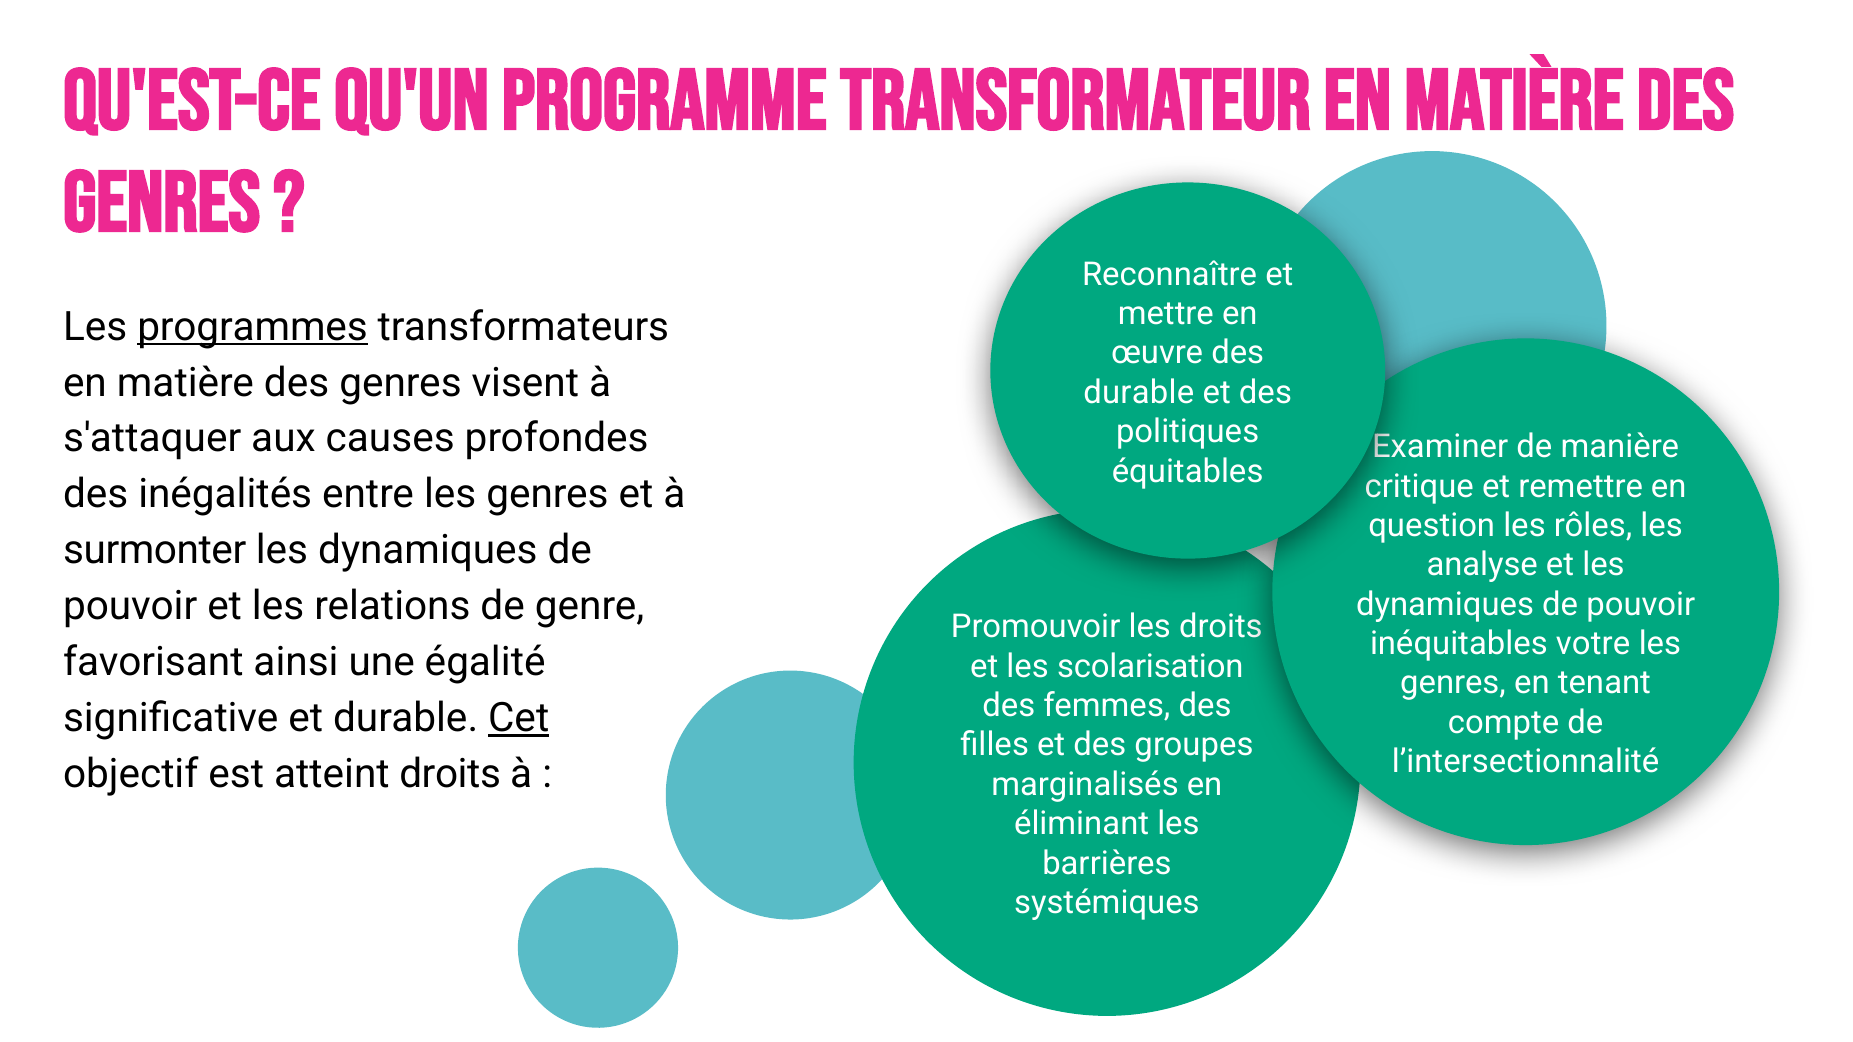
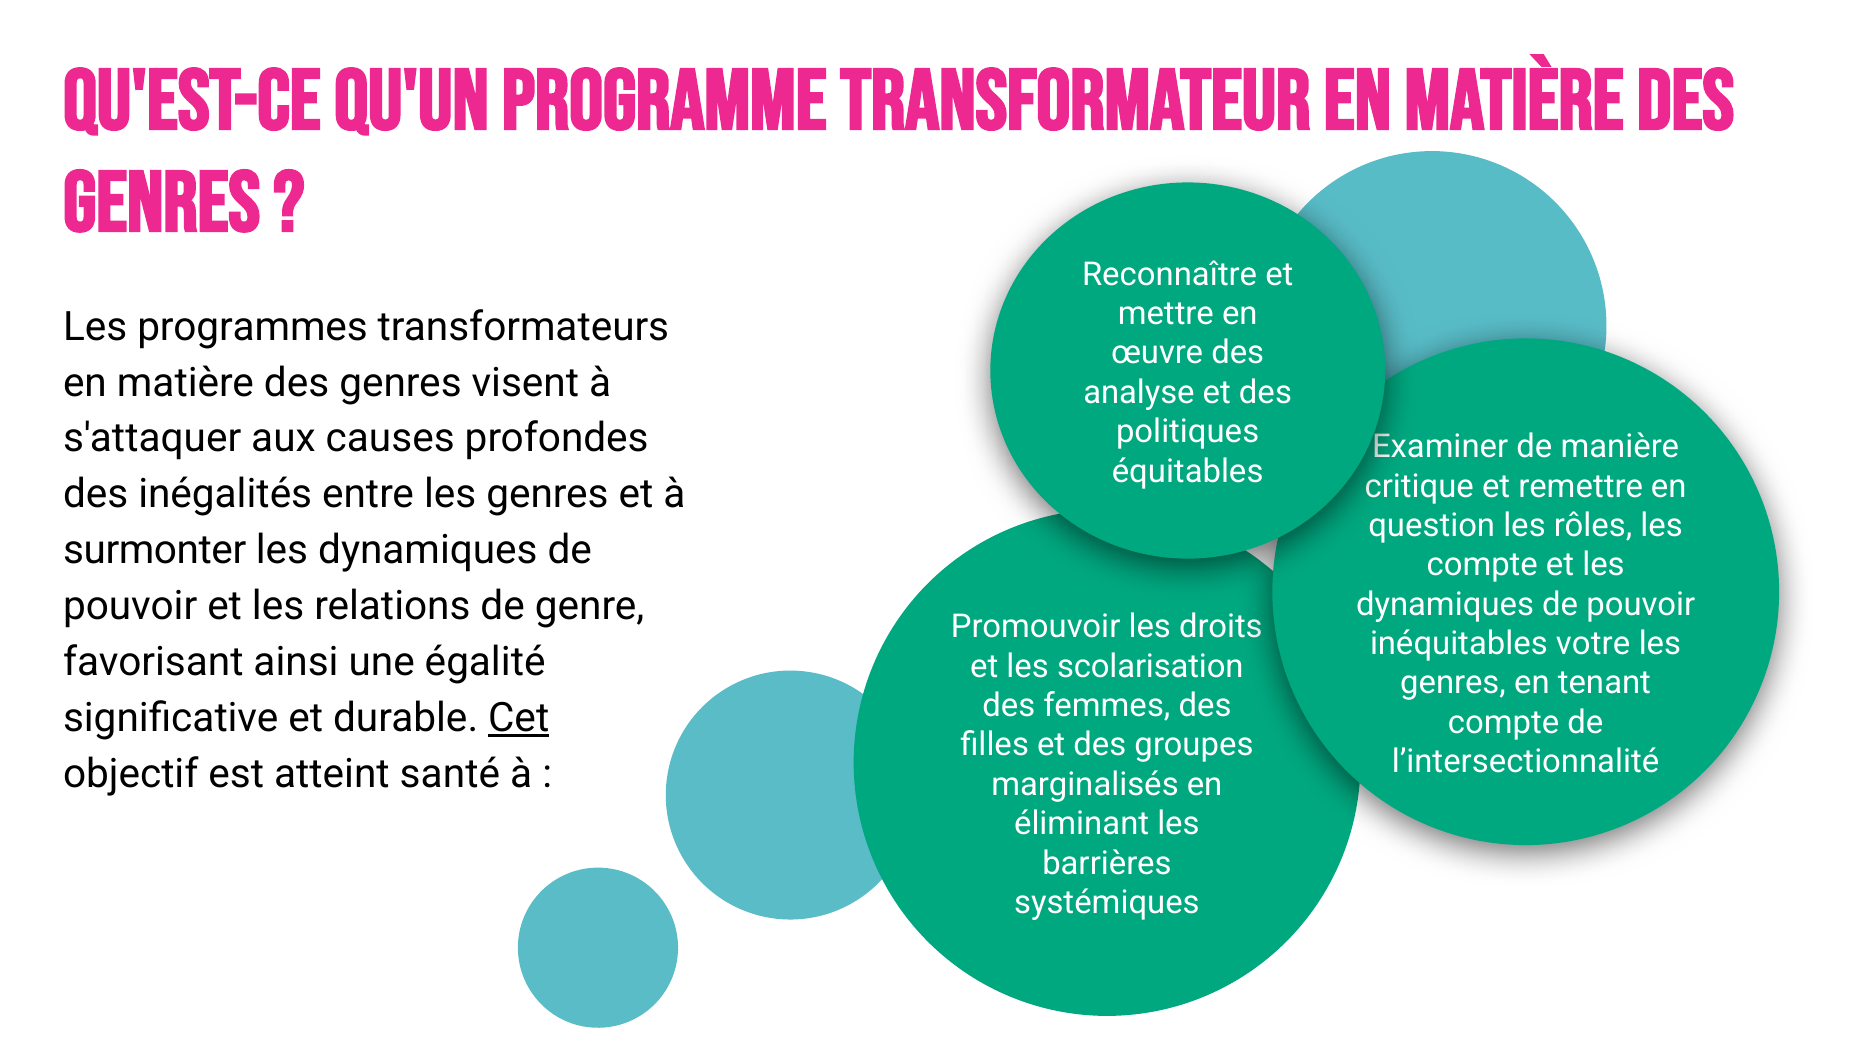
programmes underline: present -> none (253, 327)
durable: durable -> analyse (1139, 393)
analyse: analyse -> compte (1482, 565)
atteint droits: droits -> santé (450, 774)
